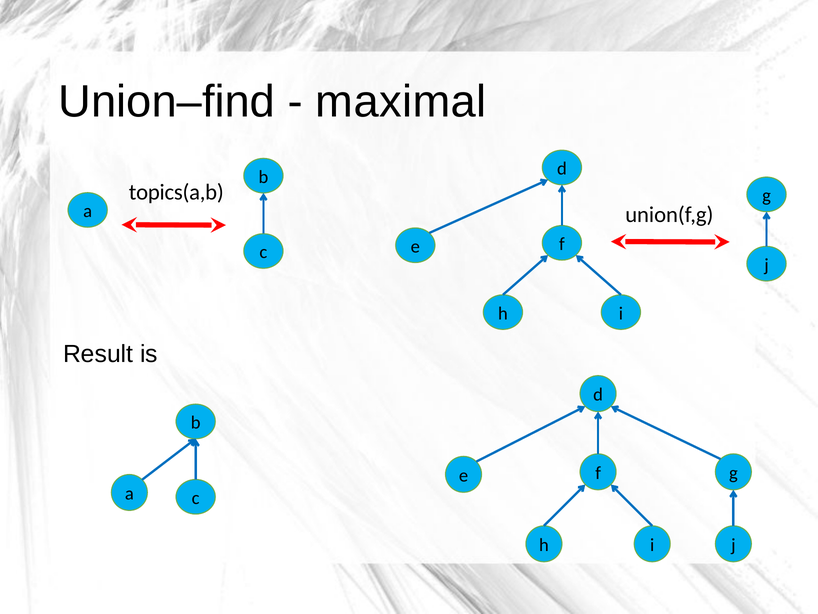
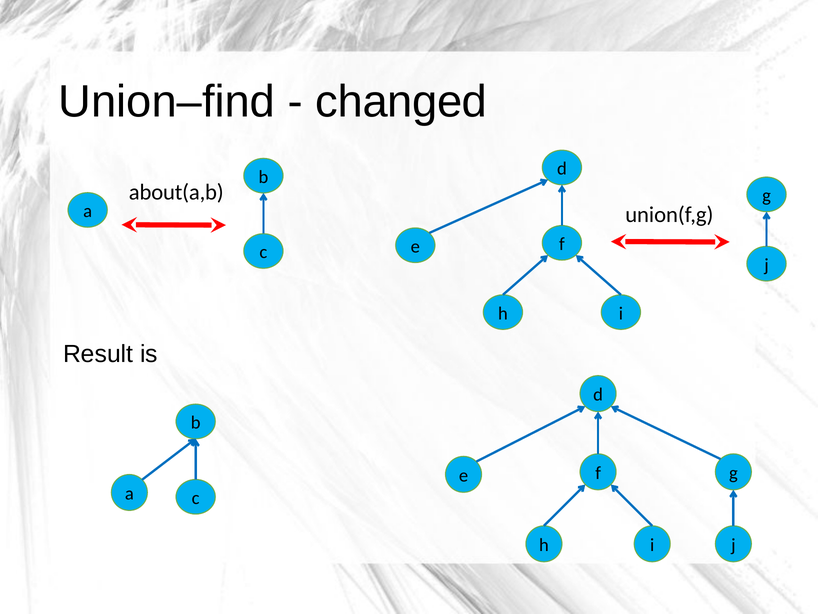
maximal: maximal -> changed (401, 102)
topics(a,b: topics(a,b -> about(a,b (176, 192)
